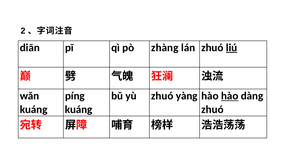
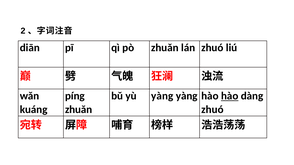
pò zhàng: zhàng -> zhuǎn (165, 48)
liú underline: present -> none (232, 48)
yù zhuó: zhuó -> yàng (162, 96)
kuáng: kuáng -> zhuǎn (79, 110)
